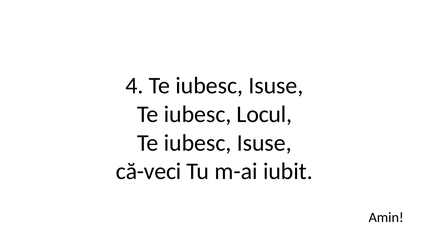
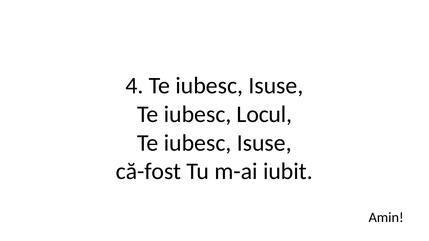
că-veci: că-veci -> că-fost (149, 172)
